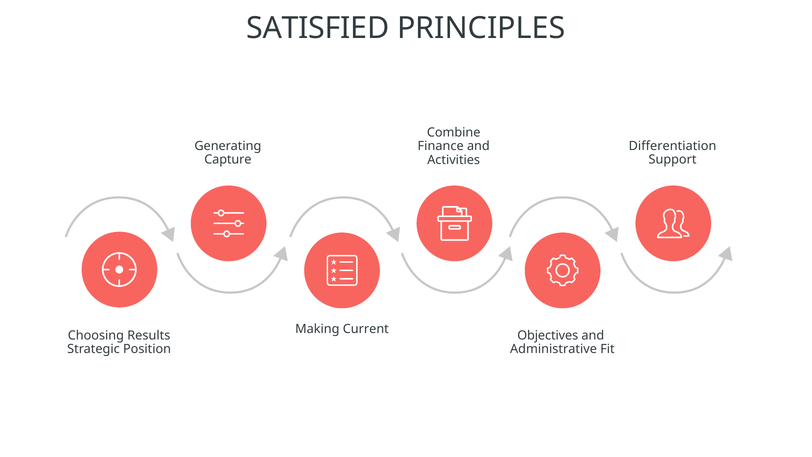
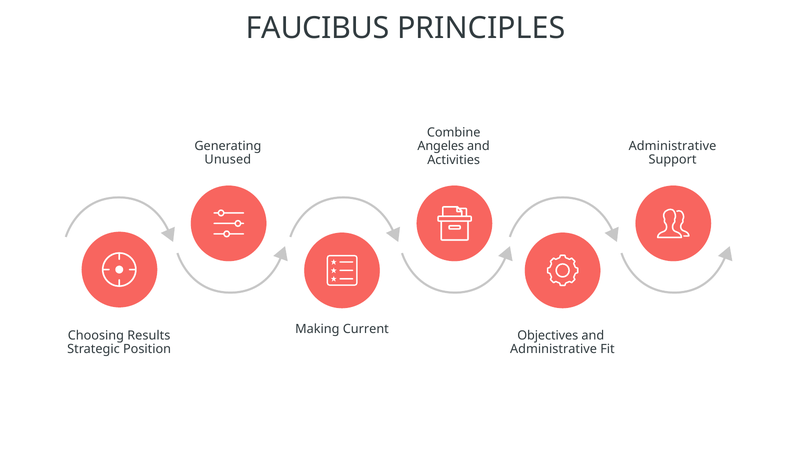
SATISFIED: SATISFIED -> FAUCIBUS (318, 28)
Differentiation: Differentiation -> Administrative (672, 146)
Finance: Finance -> Angeles (441, 146)
Capture: Capture -> Unused (228, 160)
